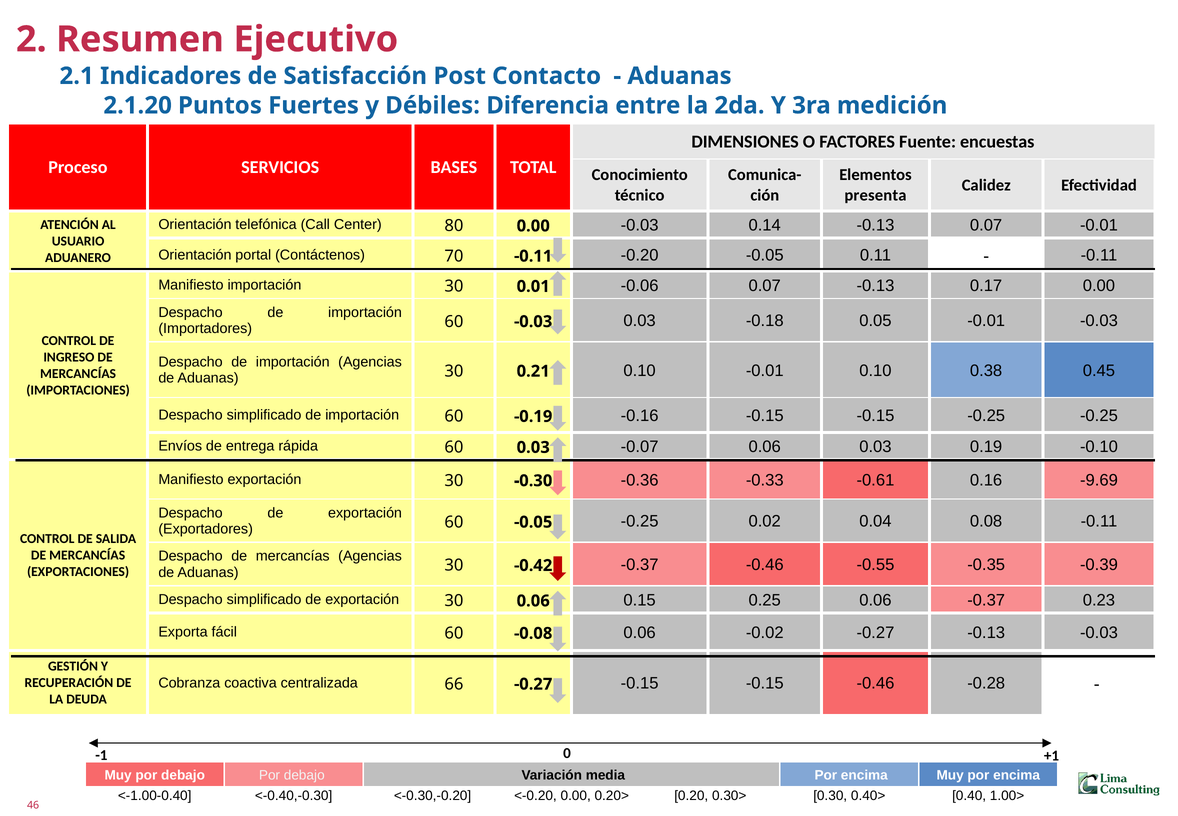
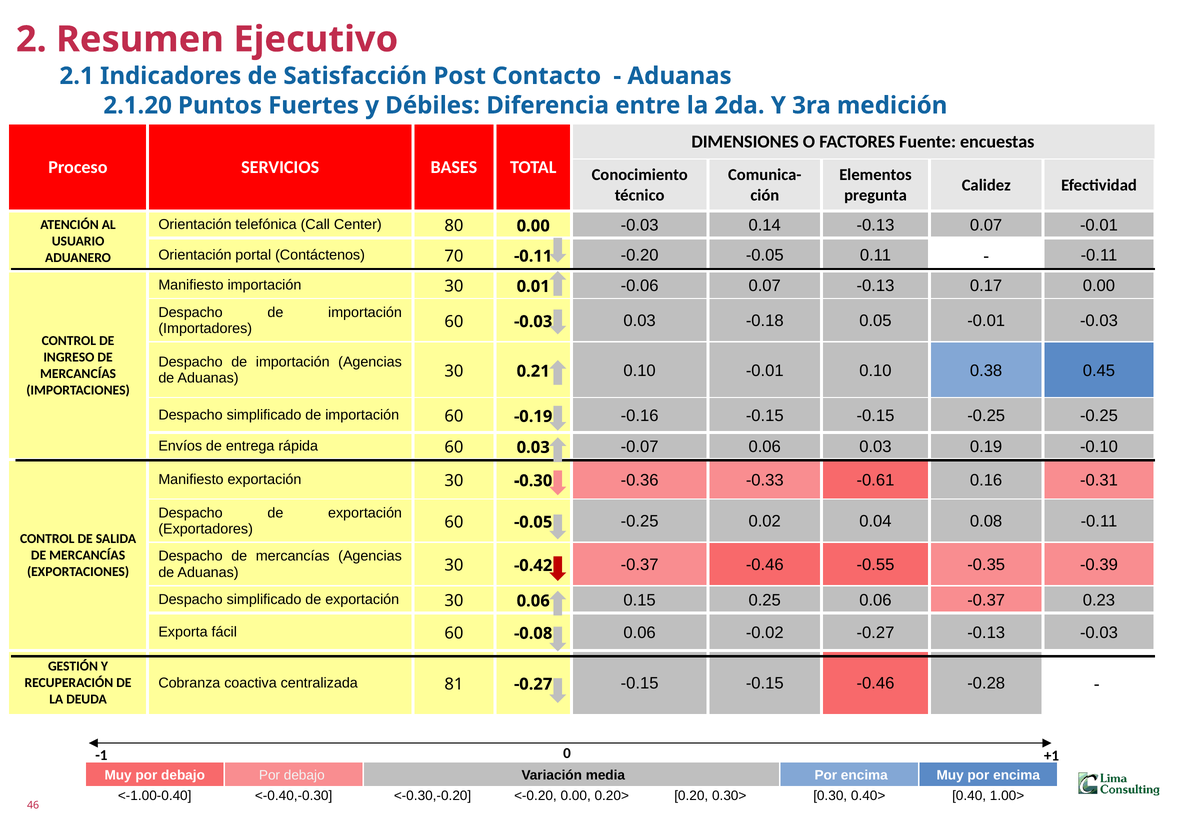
presenta: presenta -> pregunta (876, 195)
-9.69: -9.69 -> -0.31 (1099, 480)
66: 66 -> 81 (454, 684)
